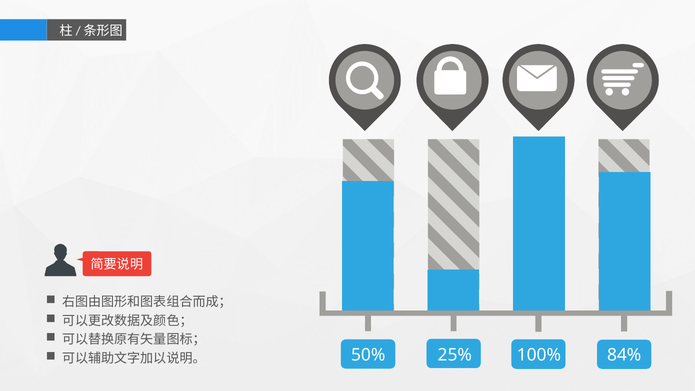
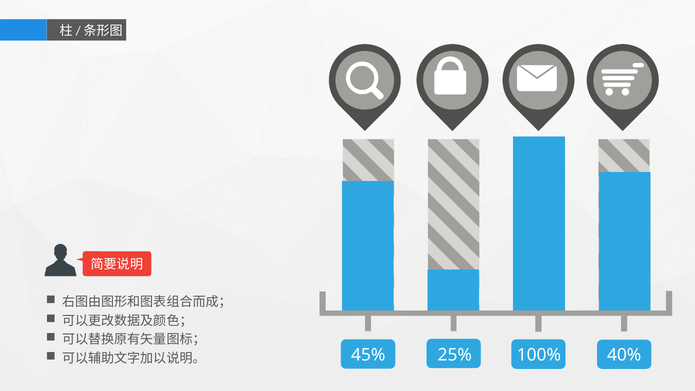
50%: 50% -> 45% (368, 355)
84%: 84% -> 40% (624, 355)
